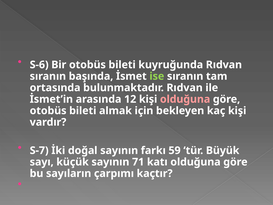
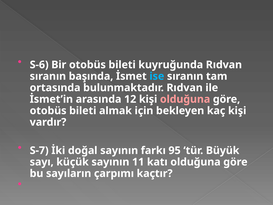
ise colour: light green -> light blue (157, 76)
59: 59 -> 95 (175, 150)
71: 71 -> 11 (138, 162)
